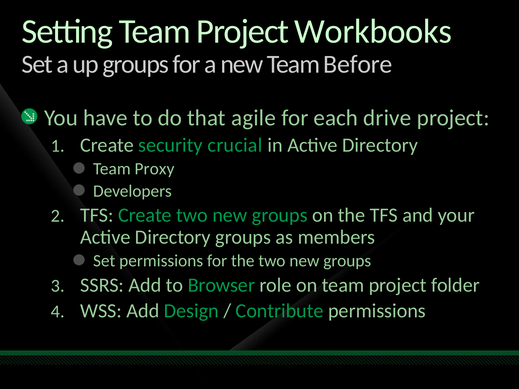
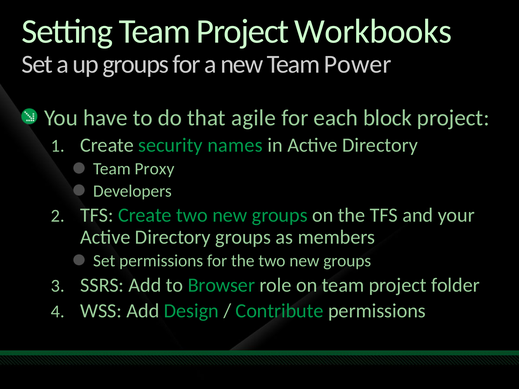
Before: Before -> Power (358, 64)
drive: drive -> block (388, 118)
crucial: crucial -> names (235, 145)
